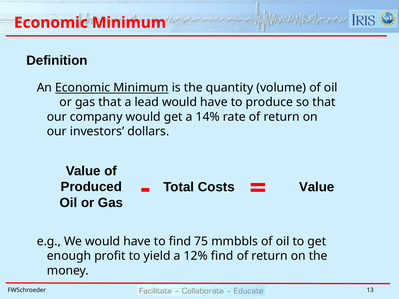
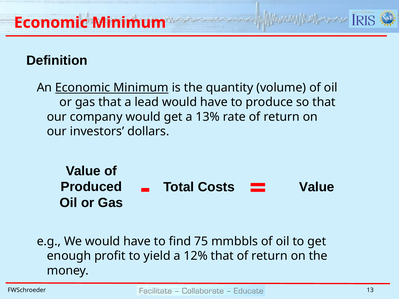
14%: 14% -> 13% (208, 117)
12% find: find -> that (222, 256)
